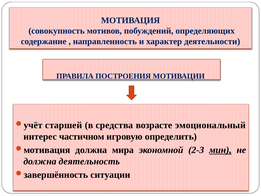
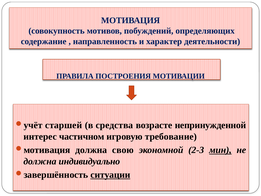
эмоциональный: эмоциональный -> непринужденной (210, 125)
определить: определить -> требование (171, 136)
мира: мира -> свою (123, 150)
деятельность: деятельность -> индивидуально (89, 161)
ситуации underline: none -> present (110, 175)
